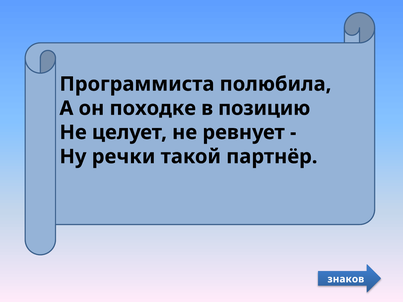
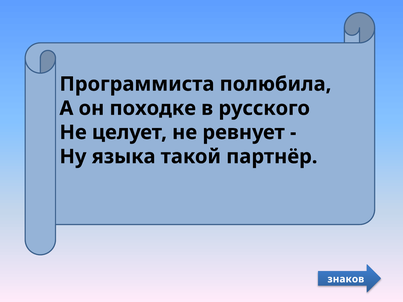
позицию: позицию -> русского (264, 108)
речки: речки -> языка (124, 157)
